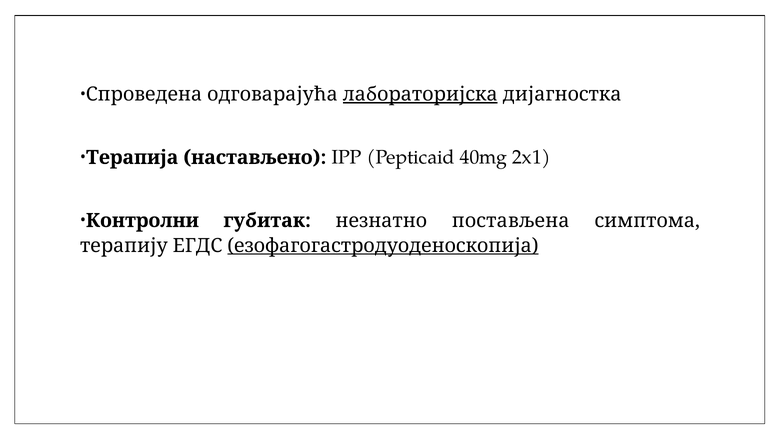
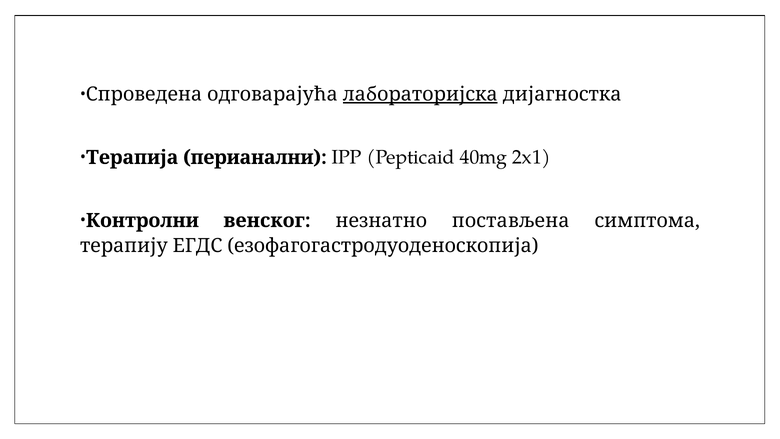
настављено: настављено -> перианални (255, 157)
губитак: губитак -> венског (267, 220)
езофагогастродуоденоскопија underline: present -> none (383, 245)
